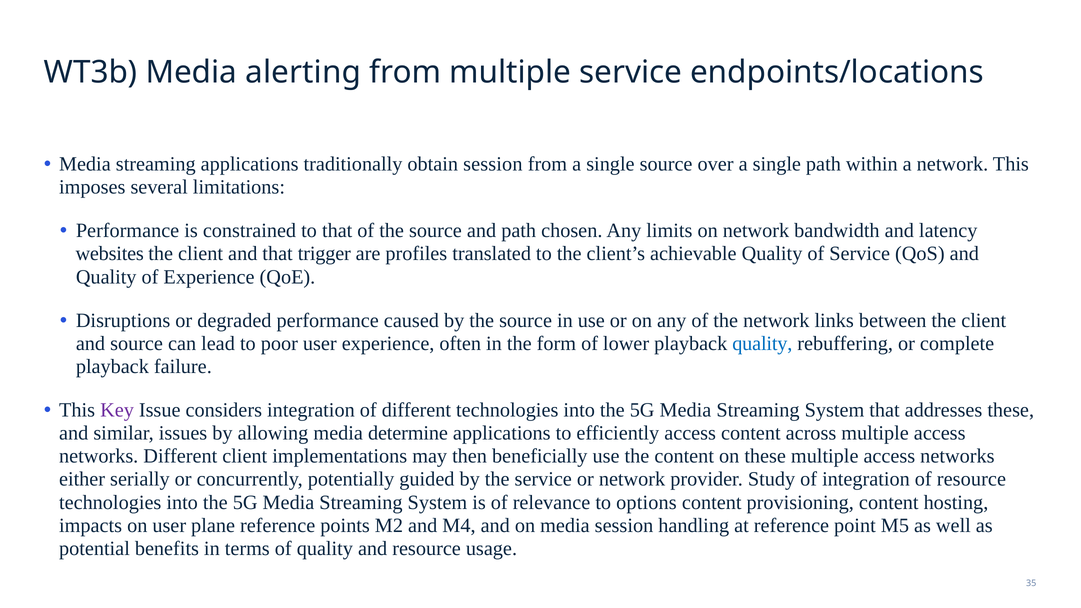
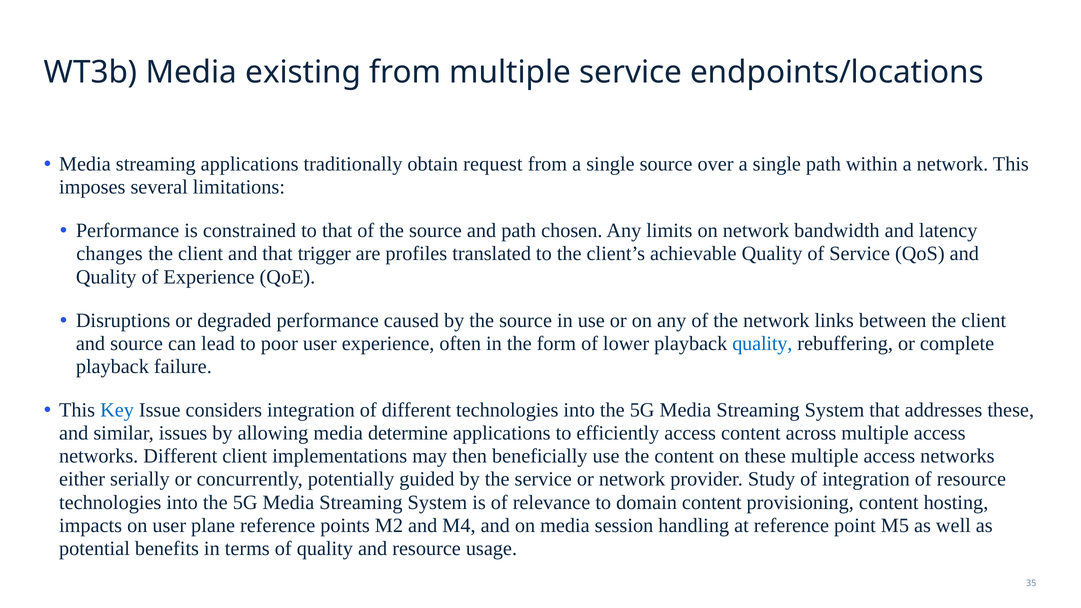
alerting: alerting -> existing (303, 72)
obtain session: session -> request (493, 164)
websites: websites -> changes (109, 254)
Key colour: purple -> blue (117, 410)
options: options -> domain (647, 502)
